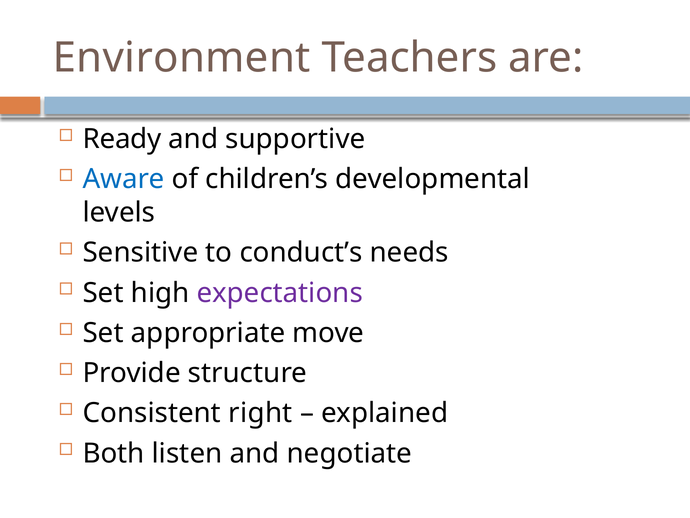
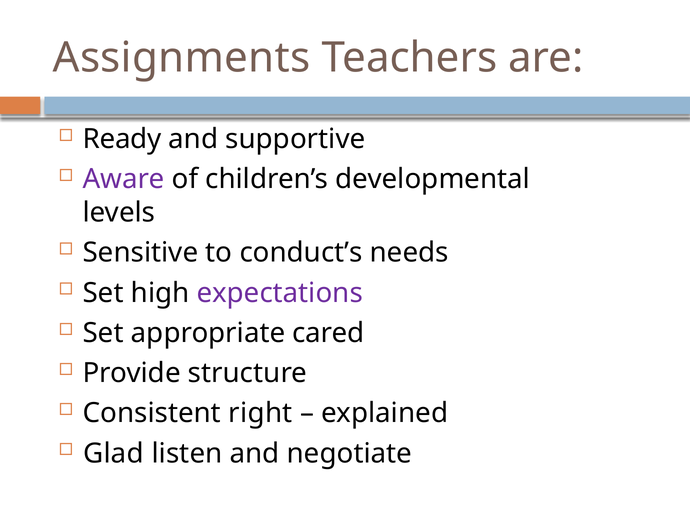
Environment: Environment -> Assignments (182, 58)
Aware colour: blue -> purple (124, 179)
move: move -> cared (328, 333)
Both: Both -> Glad (113, 453)
